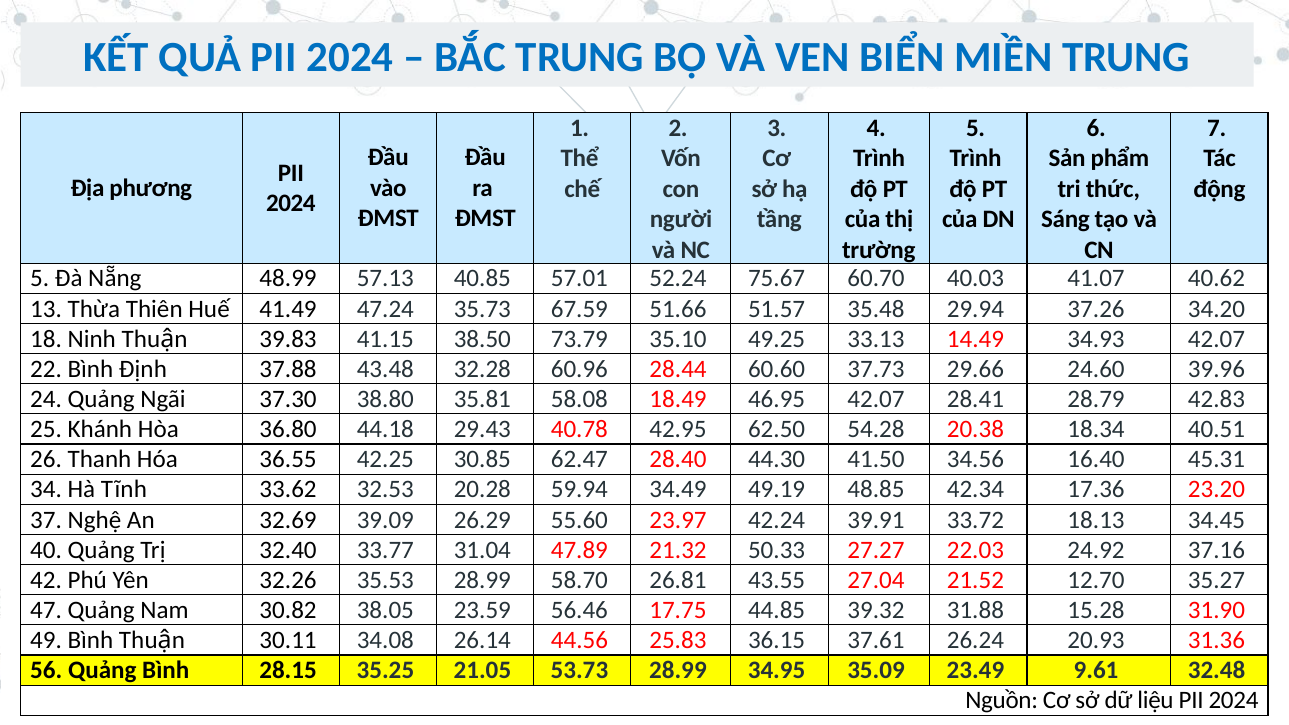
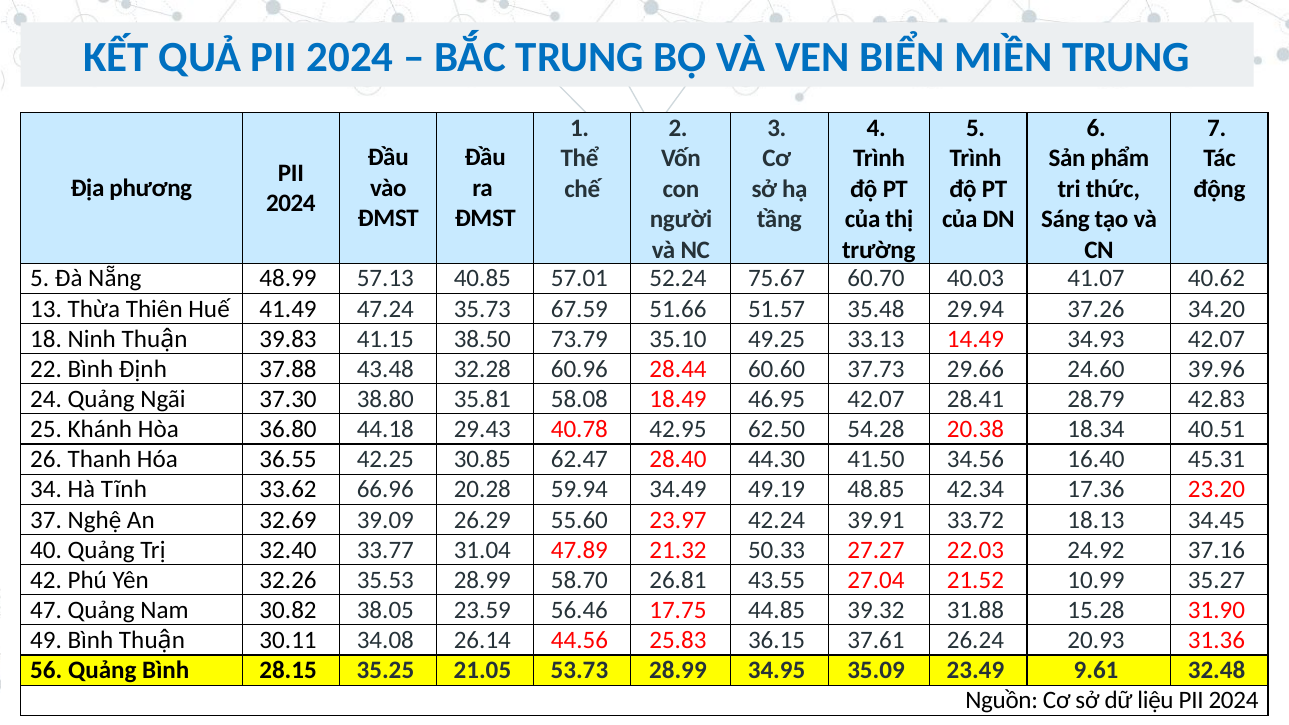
32.53: 32.53 -> 66.96 (385, 490)
12.70: 12.70 -> 10.99 (1096, 580)
